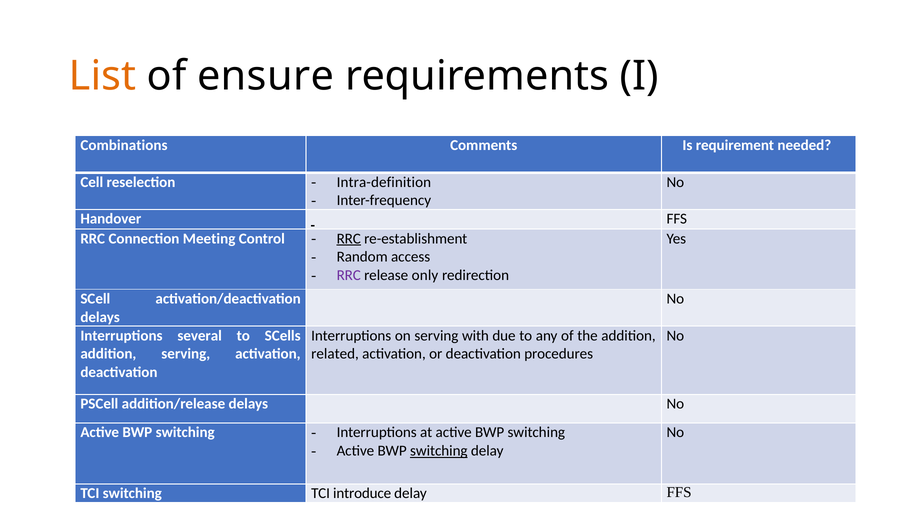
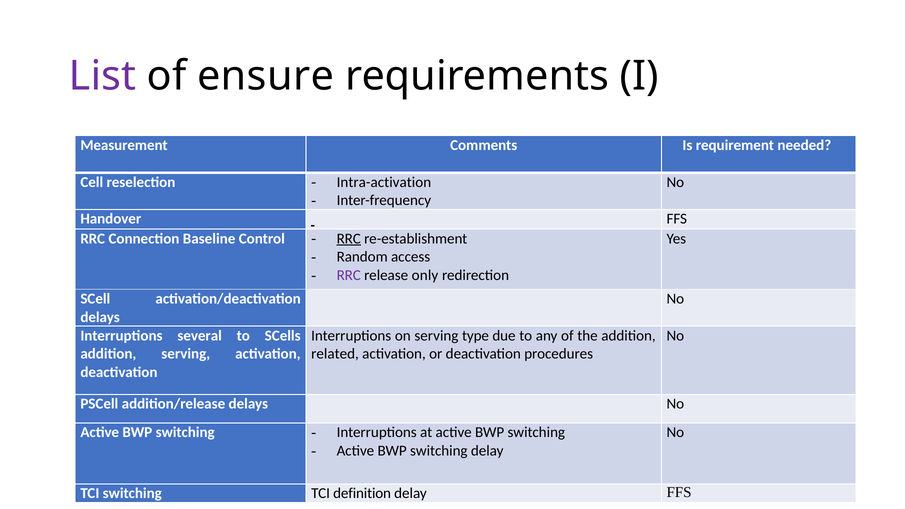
List colour: orange -> purple (103, 76)
Combinations: Combinations -> Measurement (124, 145)
Intra-definition: Intra-definition -> Intra-activation (384, 182)
Meeting: Meeting -> Baseline (209, 239)
with: with -> type (475, 336)
switching underline: present -> none (439, 451)
introduce: introduce -> definition (362, 493)
